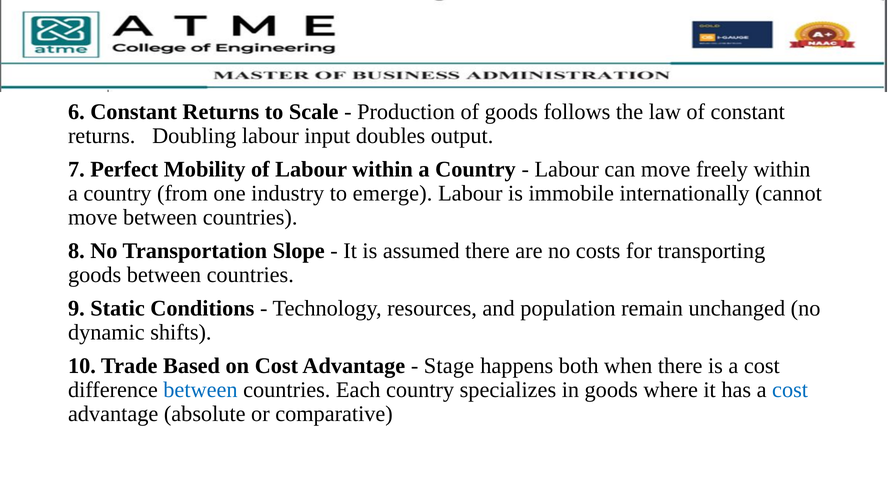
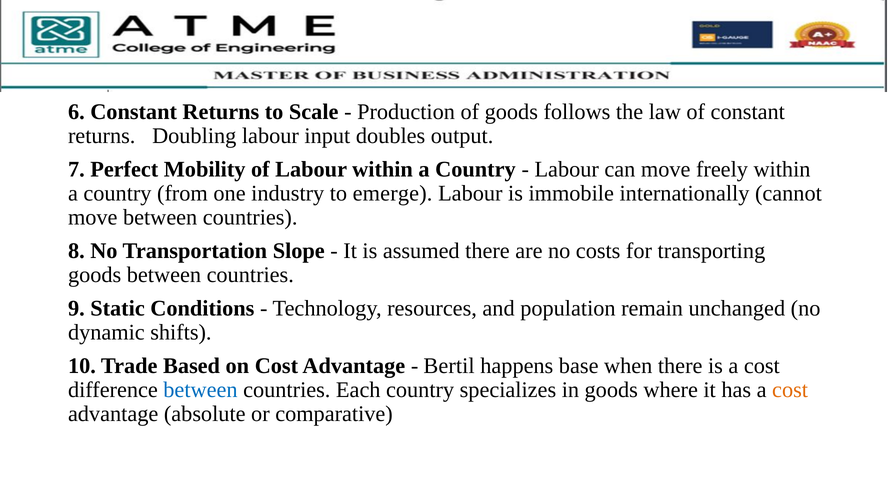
Stage: Stage -> Bertil (449, 366)
both: both -> base (579, 366)
cost colour: blue -> orange (790, 390)
